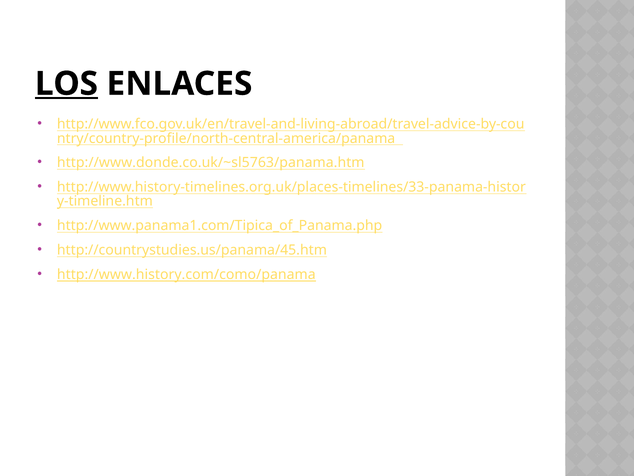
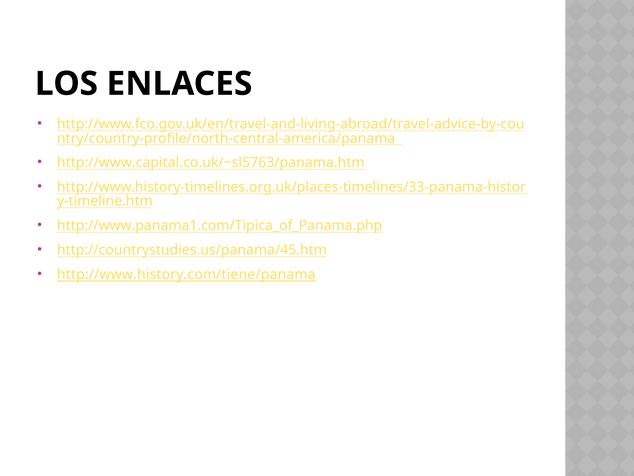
LOS underline: present -> none (66, 84)
http://www.donde.co.uk/~sl5763/panama.htm: http://www.donde.co.uk/~sl5763/panama.htm -> http://www.capital.co.uk/~sl5763/panama.htm (211, 163)
http://www.history.com/como/panama: http://www.history.com/como/panama -> http://www.history.com/tiene/panama (186, 274)
